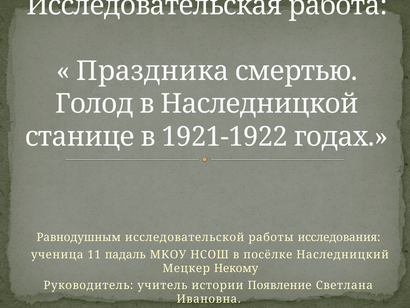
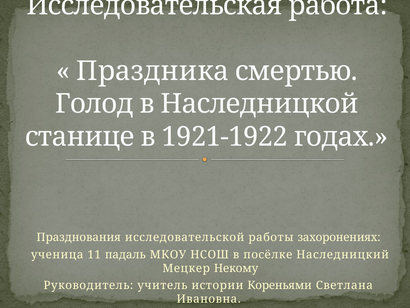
Равнодушным: Равнодушным -> Празднования (79, 237)
исследования: исследования -> захоронениях (339, 237)
Появление: Появление -> Кореньями (280, 285)
